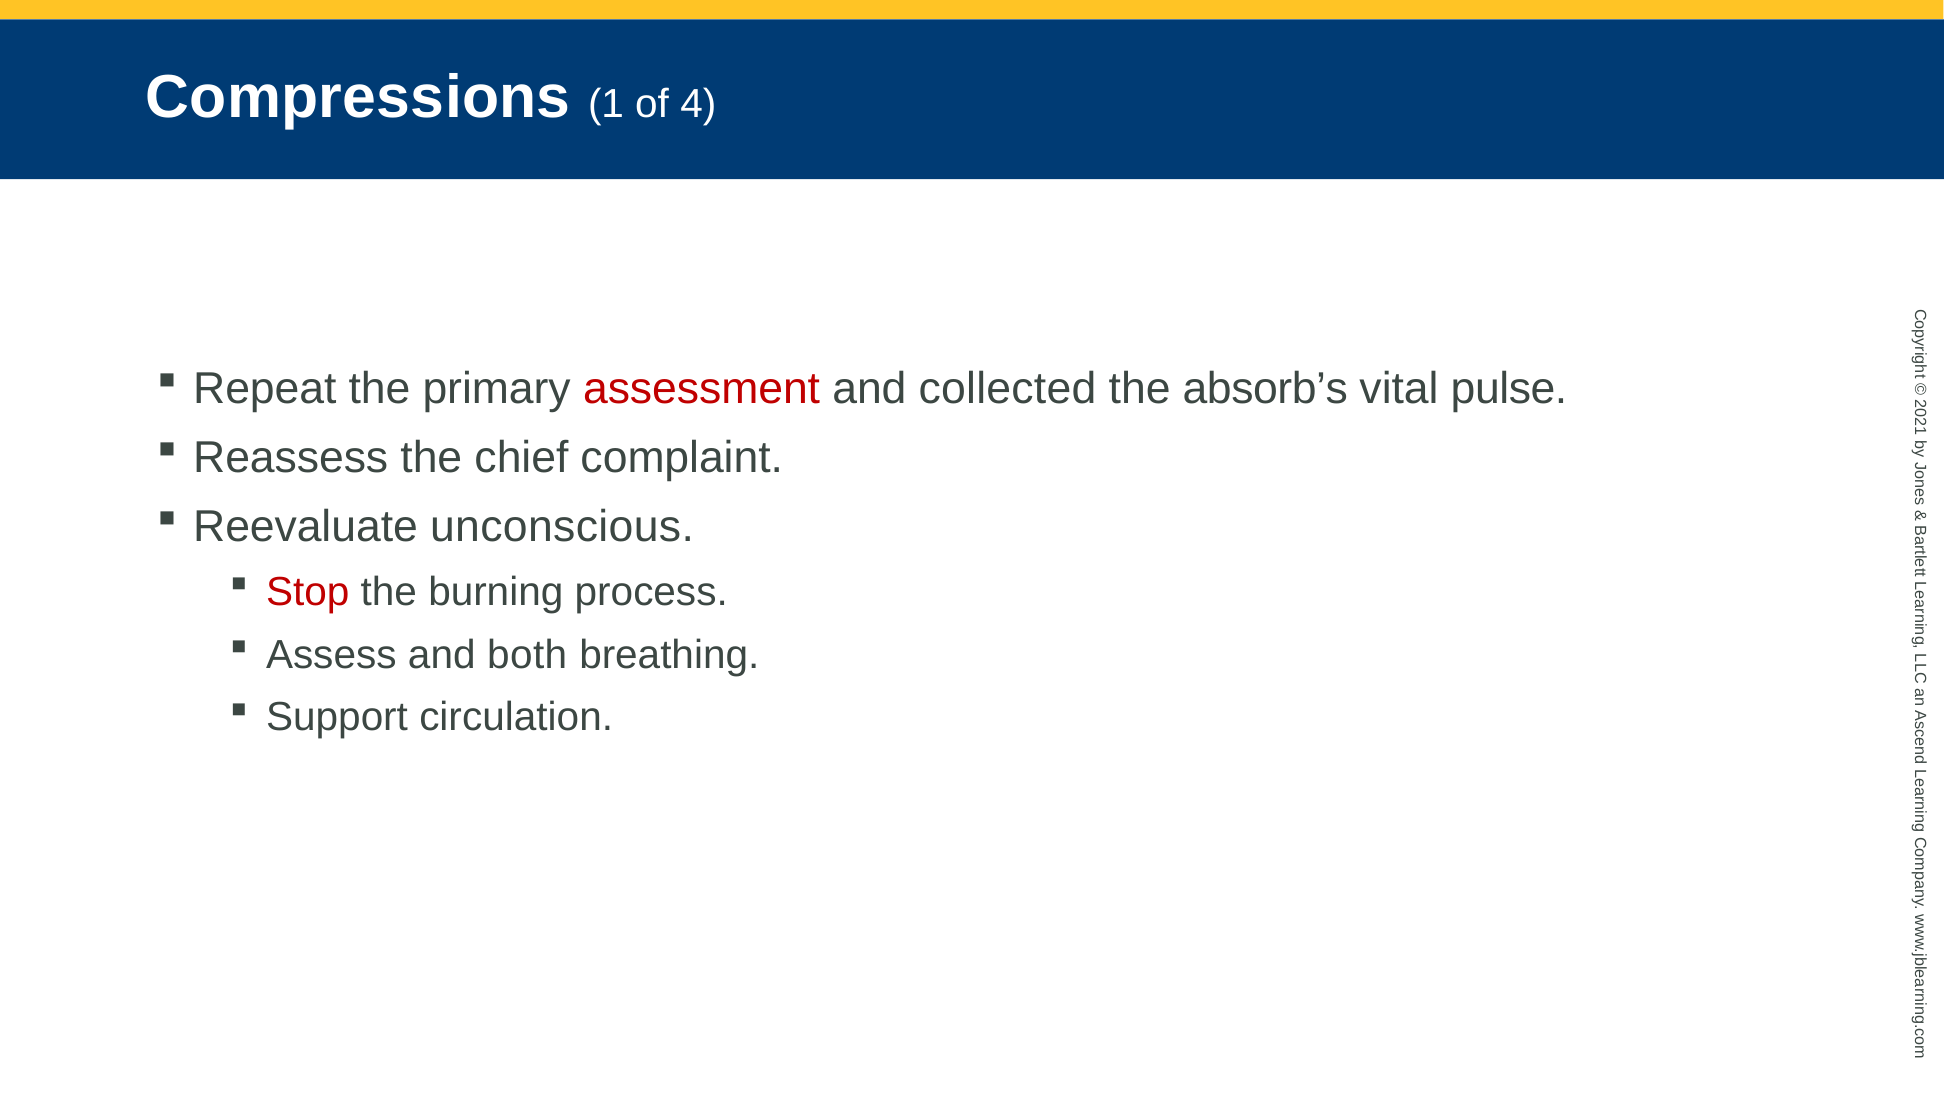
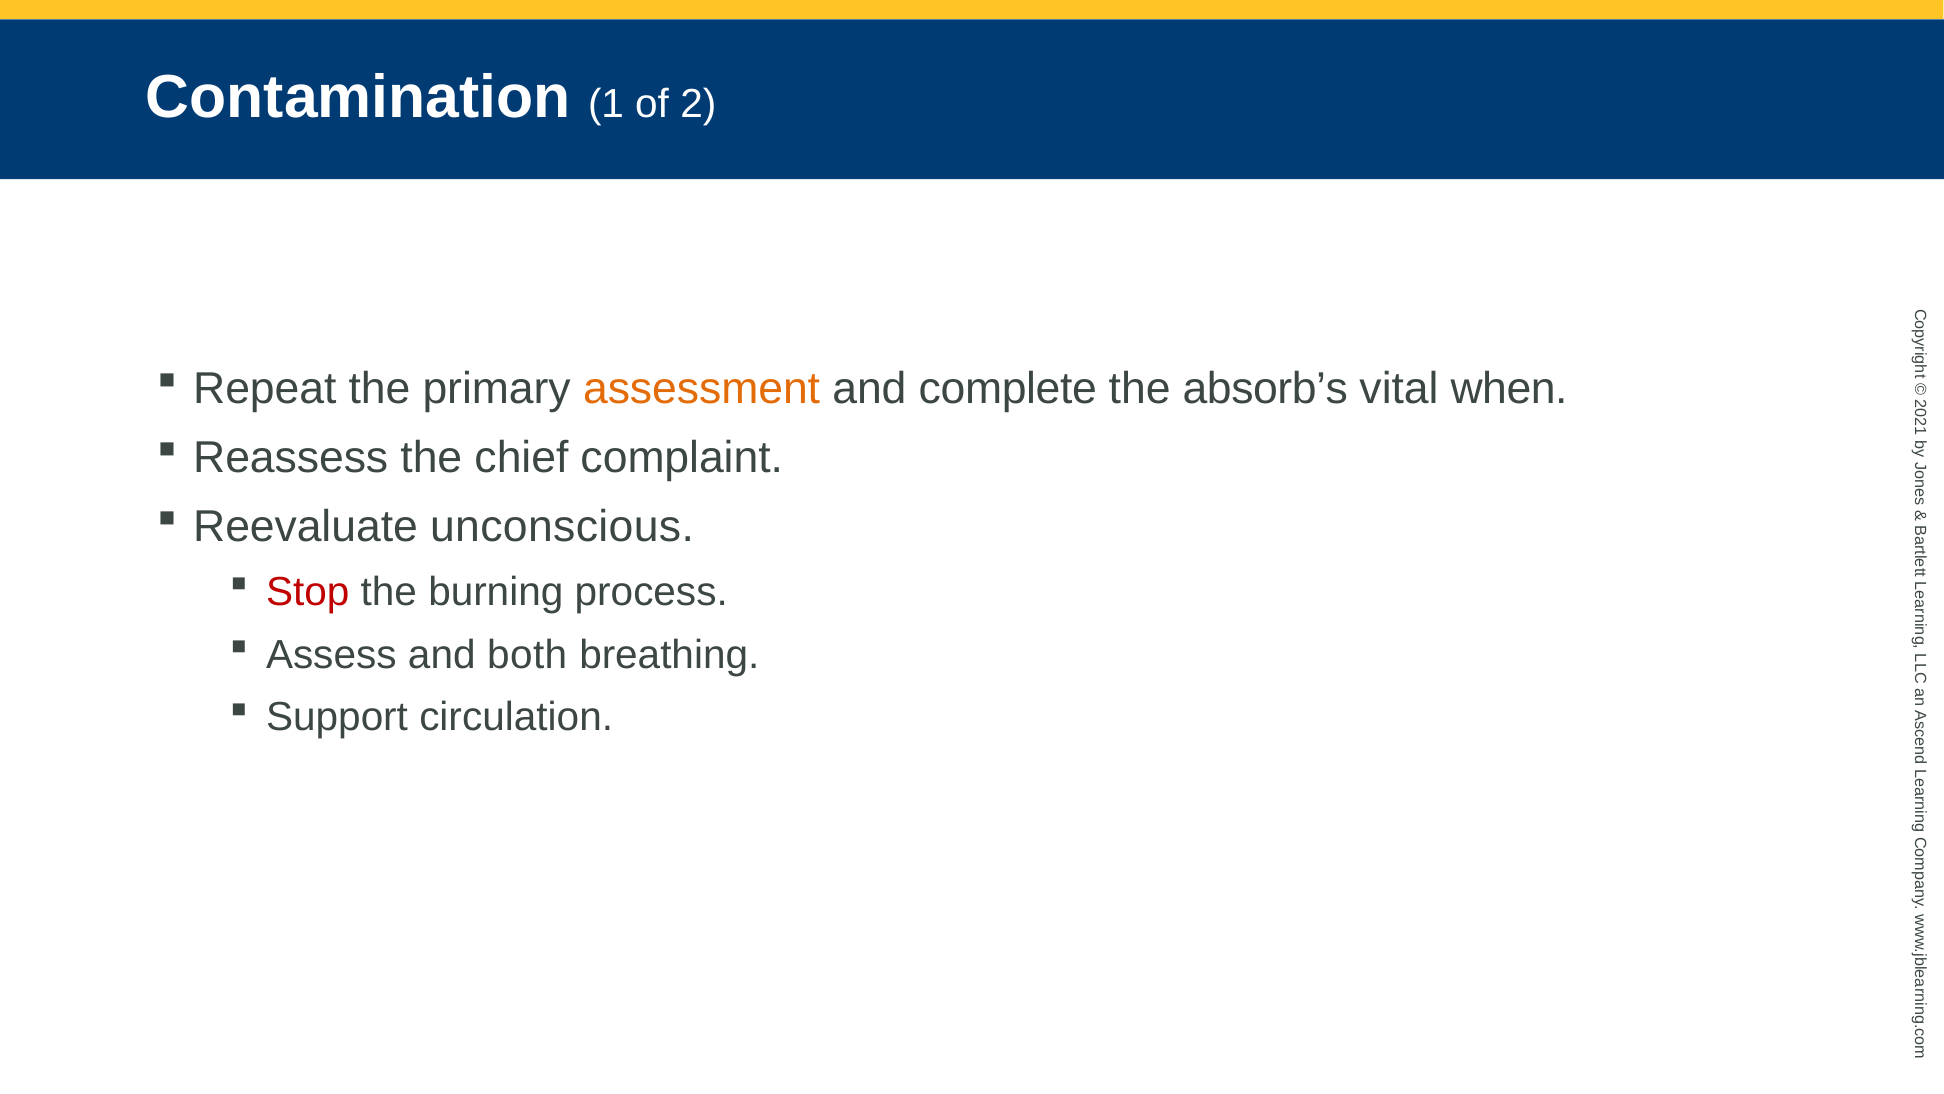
Compressions: Compressions -> Contamination (358, 98)
of 4: 4 -> 2 (698, 104)
assessment colour: red -> orange (702, 388)
collected: collected -> complete (1008, 388)
pulse: pulse -> when (1509, 388)
